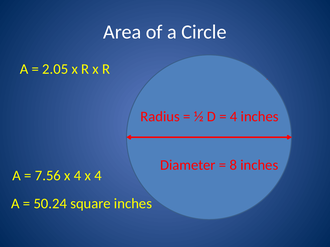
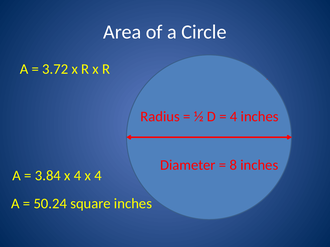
2.05: 2.05 -> 3.72 (55, 69)
7.56: 7.56 -> 3.84 (48, 176)
